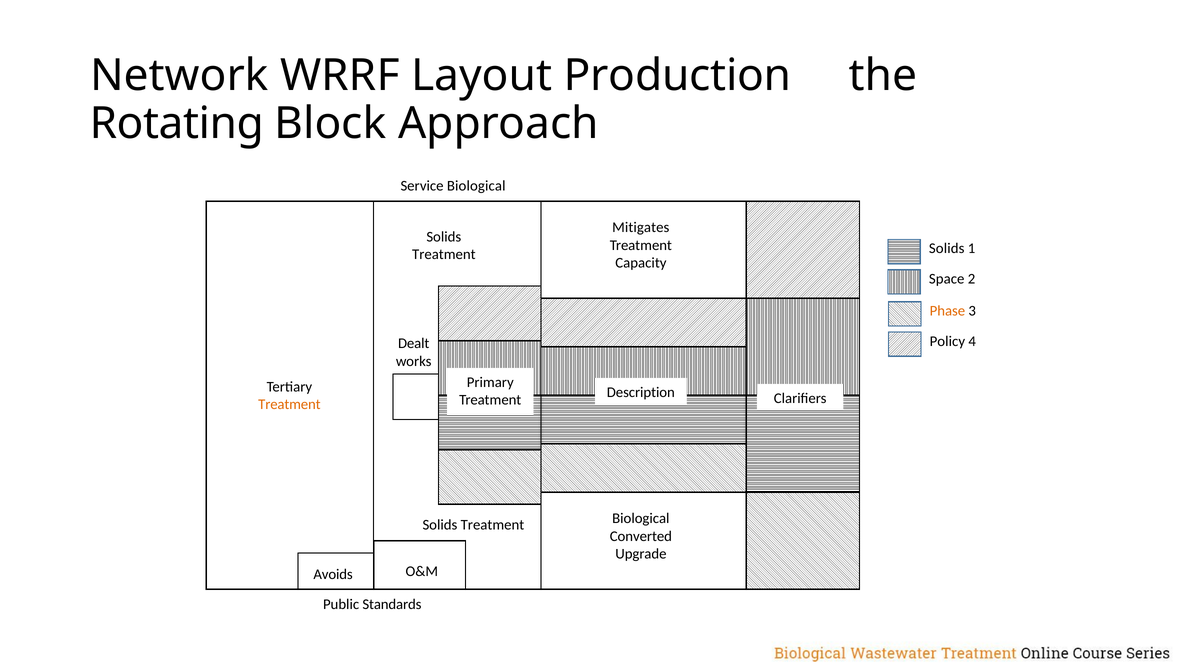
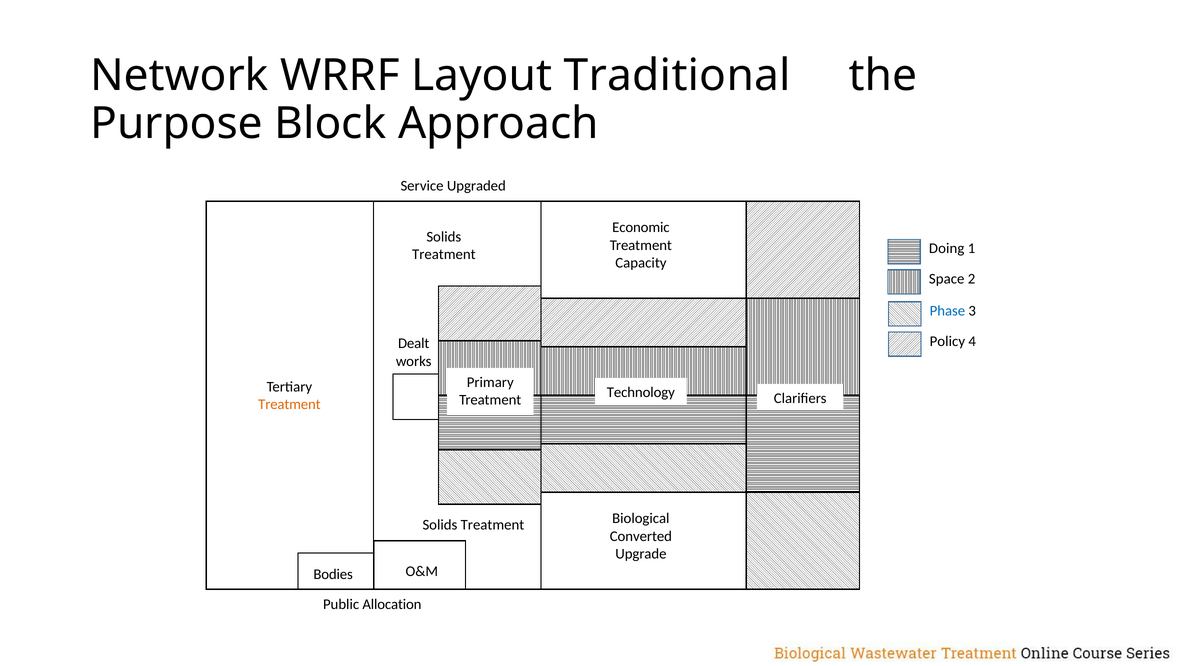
Production: Production -> Traditional (677, 76)
Rotating: Rotating -> Purpose (177, 123)
Service Biological: Biological -> Upgraded (476, 186)
Mitigates: Mitigates -> Economic (641, 228)
Solids: Solids -> Doing (947, 249)
Phase colour: orange -> blue (947, 311)
Description: Description -> Technology (641, 392)
Avoids: Avoids -> Bodies (333, 574)
Standards: Standards -> Allocation (392, 604)
